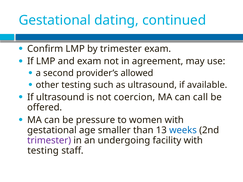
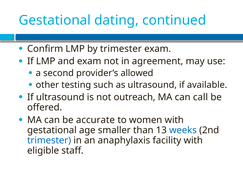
coercion: coercion -> outreach (135, 97)
pressure: pressure -> accurate (95, 120)
trimester colour: purple -> blue (49, 141)
undergoing: undergoing -> anaphylaxis (124, 141)
testing: testing -> eligible (43, 151)
